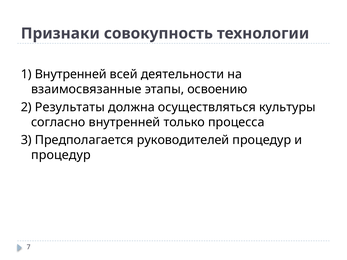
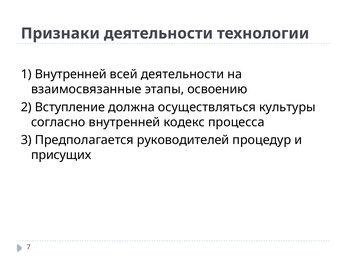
Признаки совокупность: совокупность -> деятельности (158, 33)
Результаты: Результаты -> Вступление (70, 107)
только: только -> кодекс (184, 122)
процедур: процедур -> присущих (61, 155)
